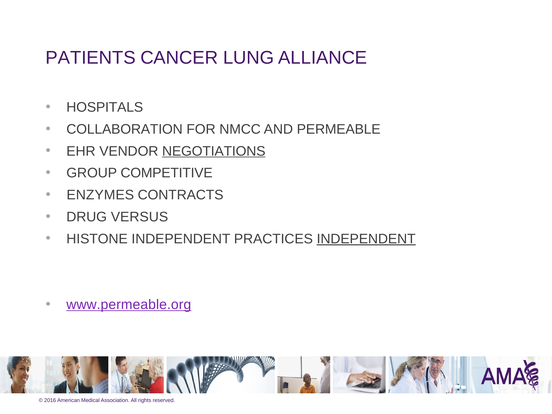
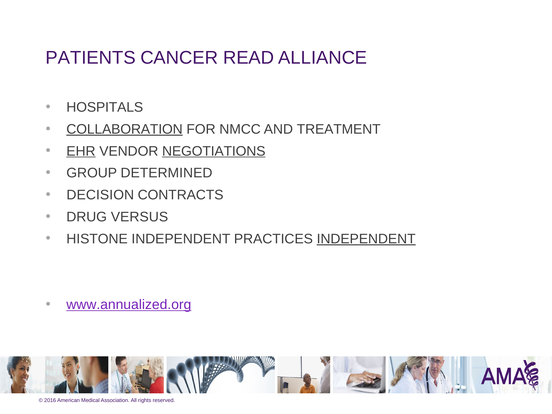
LUNG: LUNG -> READ (249, 58)
COLLABORATION underline: none -> present (125, 129)
PERMEABLE: PERMEABLE -> TREATMENT (339, 129)
EHR underline: none -> present (81, 151)
COMPETITIVE: COMPETITIVE -> DETERMINED (166, 173)
ENZYMES: ENZYMES -> DECISION (100, 195)
www.permeable.org: www.permeable.org -> www.annualized.org (129, 305)
